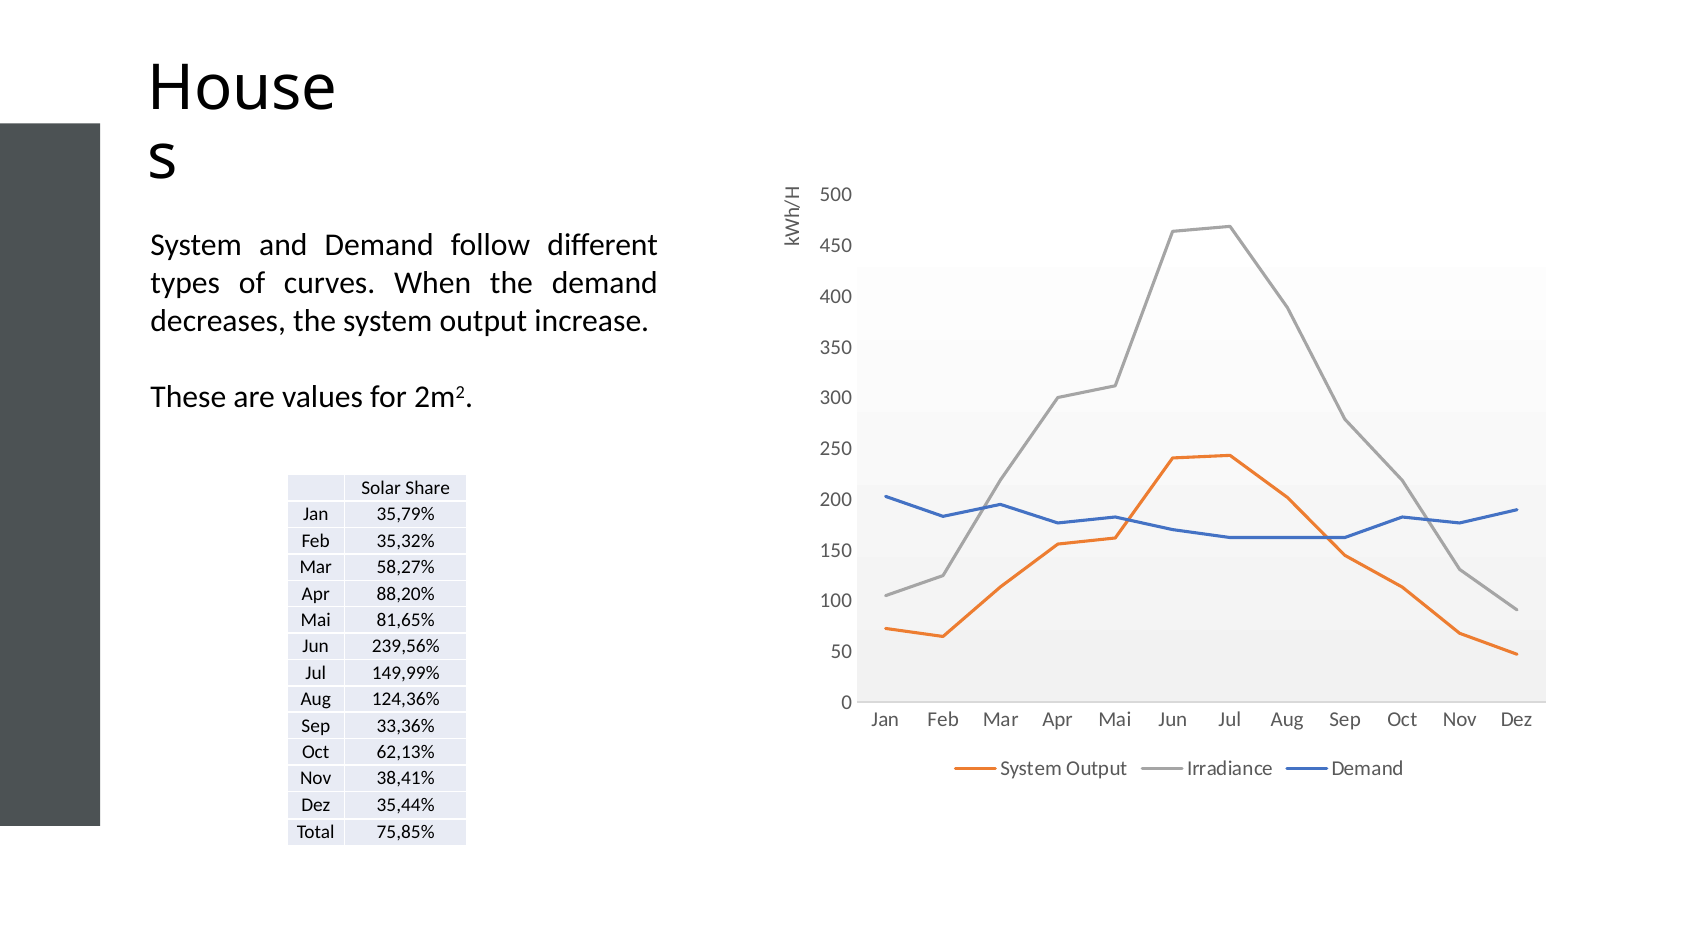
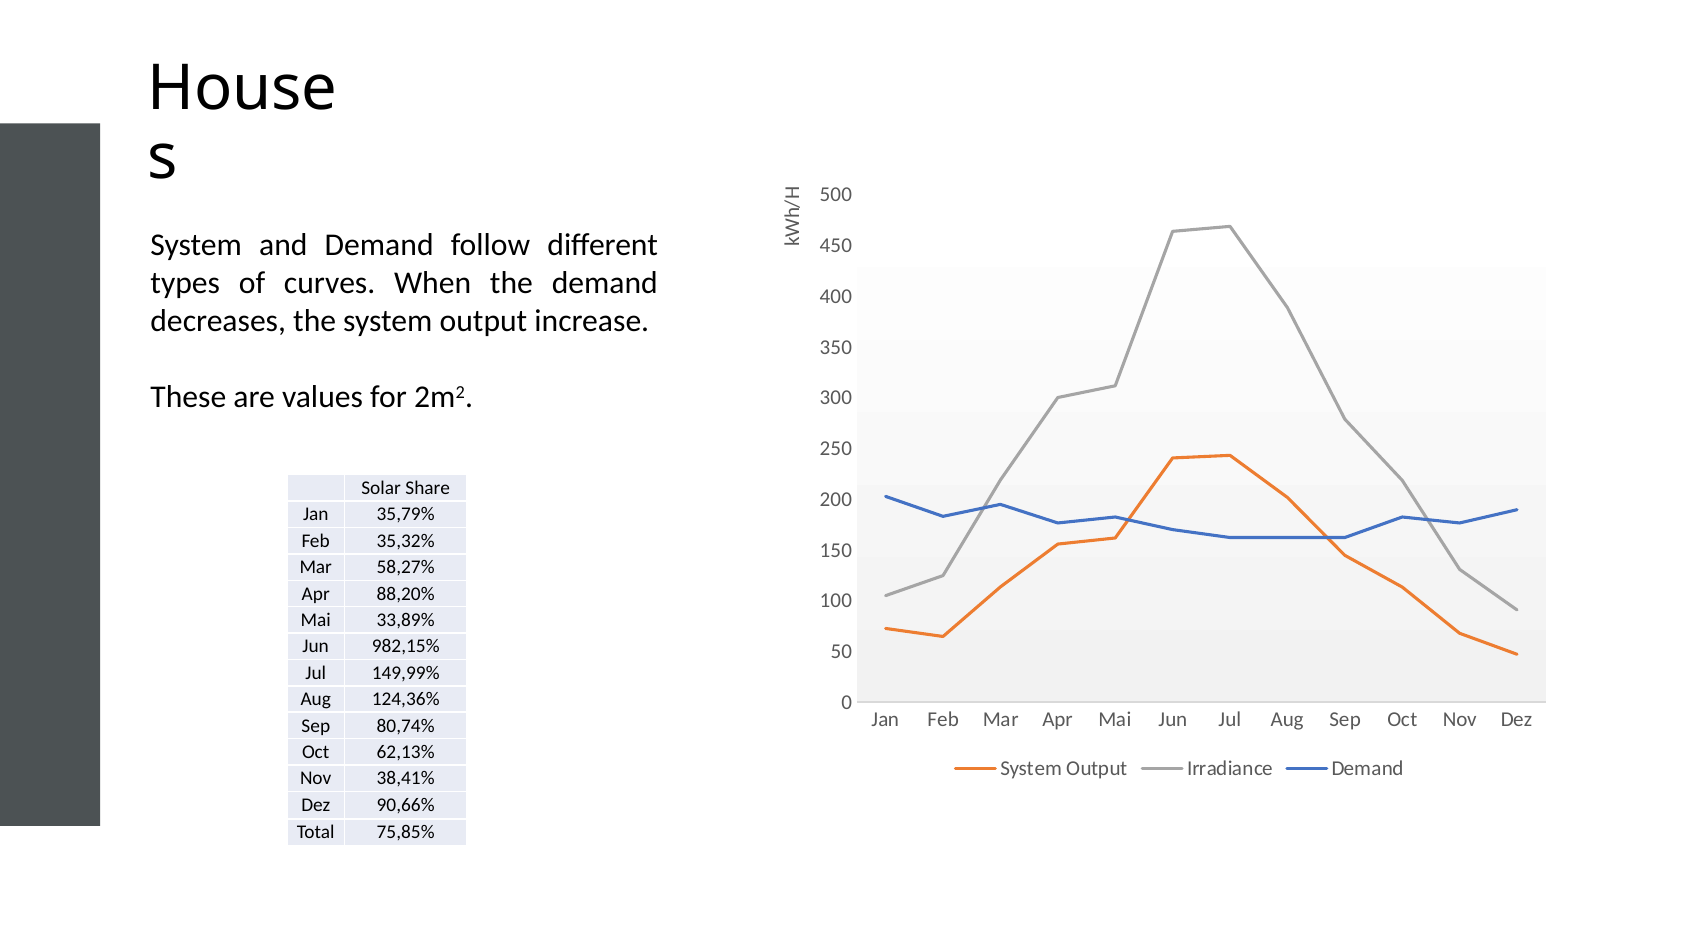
81,65%: 81,65% -> 33,89% (406, 620)
239,56%: 239,56% -> 982,15% (406, 647)
33,36%: 33,36% -> 80,74% (406, 726)
35,44%: 35,44% -> 90,66% (406, 805)
